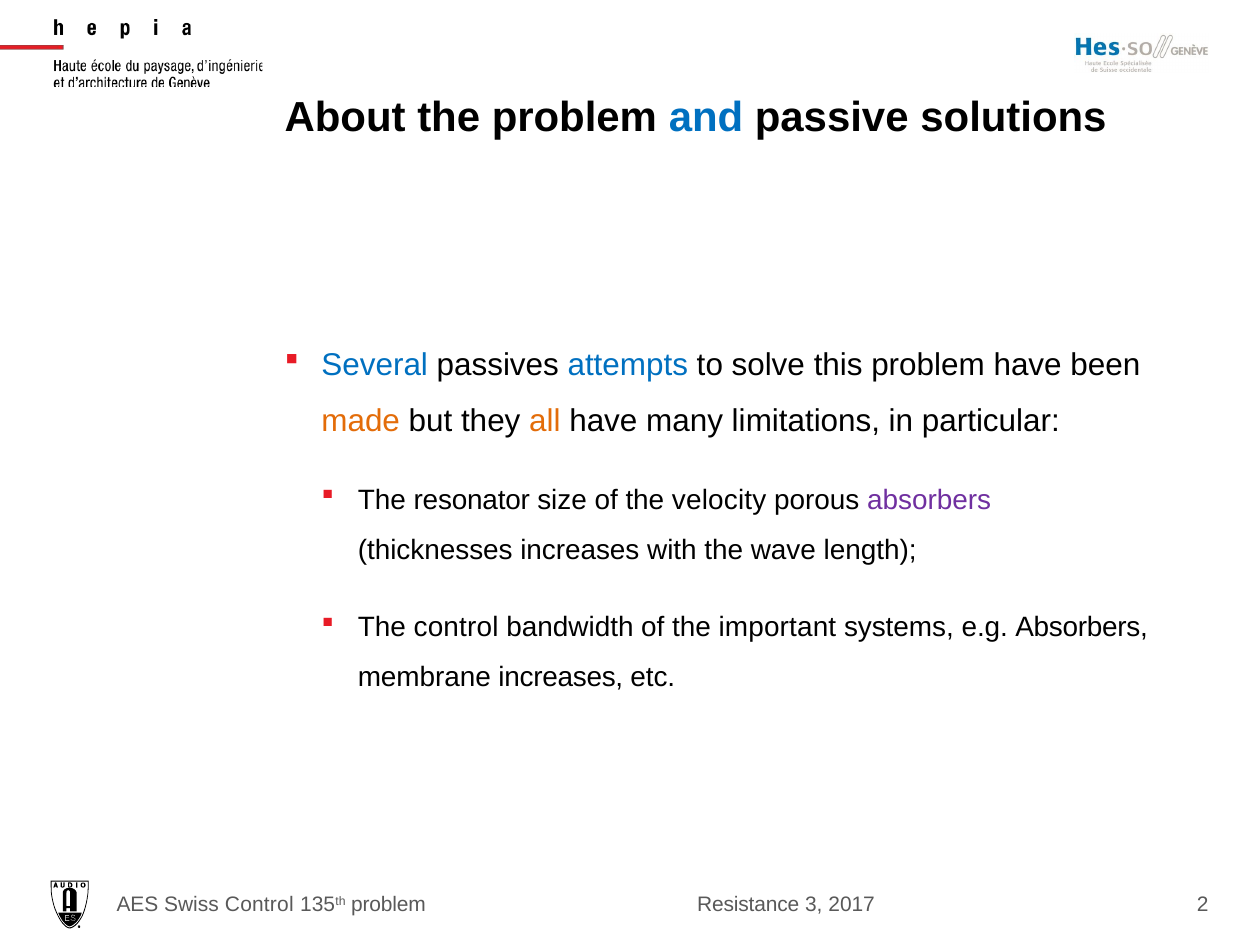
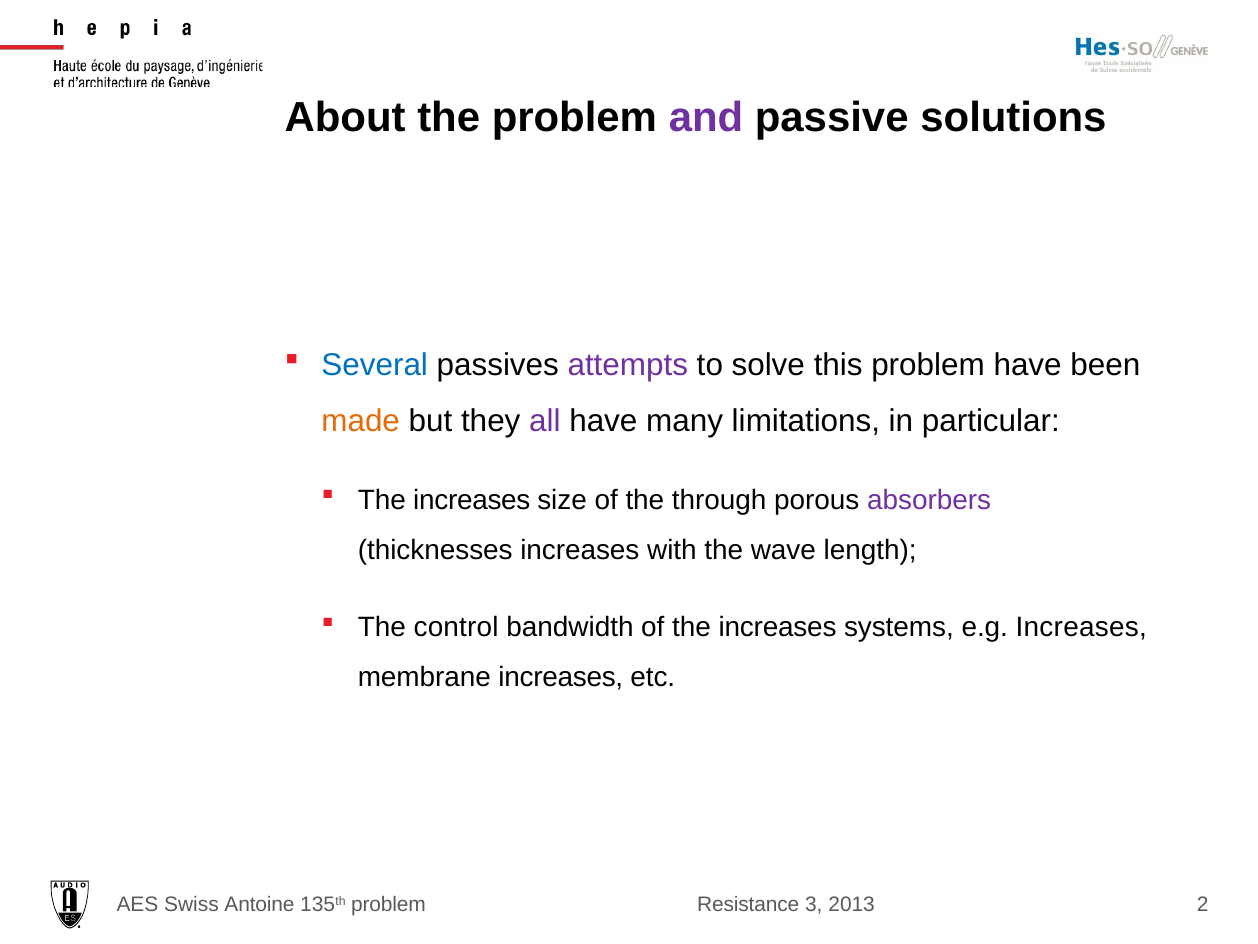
and colour: blue -> purple (706, 118)
attempts colour: blue -> purple (628, 365)
all colour: orange -> purple (545, 421)
resonator: resonator -> increases (472, 500)
velocity: velocity -> through (719, 500)
of the important: important -> increases (778, 627)
e.g Absorbers: Absorbers -> Increases (1081, 627)
Swiss Control: Control -> Antoine (259, 904)
2017: 2017 -> 2013 (852, 904)
